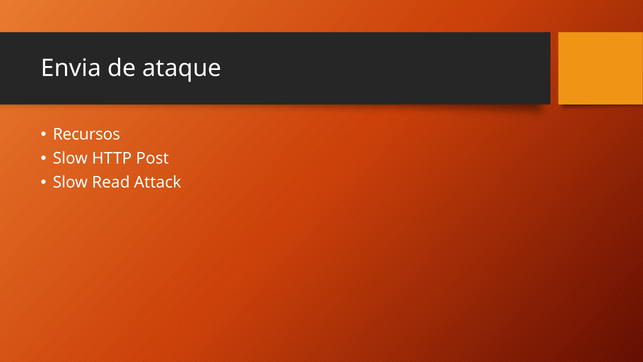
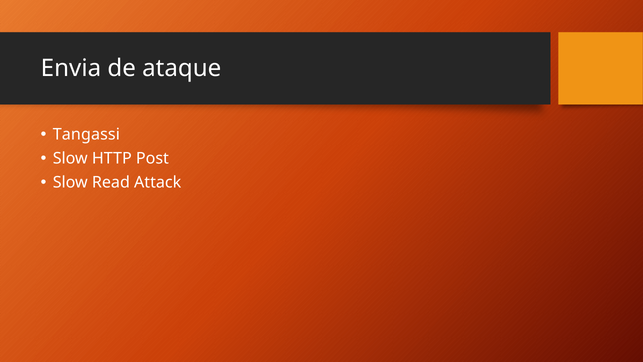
Recursos: Recursos -> Tangassi (86, 134)
